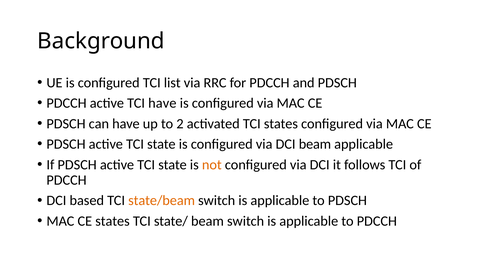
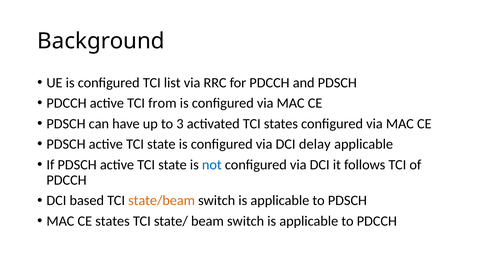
TCI have: have -> from (162, 103)
2: 2 -> 3 (180, 124)
DCI beam: beam -> delay (315, 144)
not colour: orange -> blue (212, 165)
